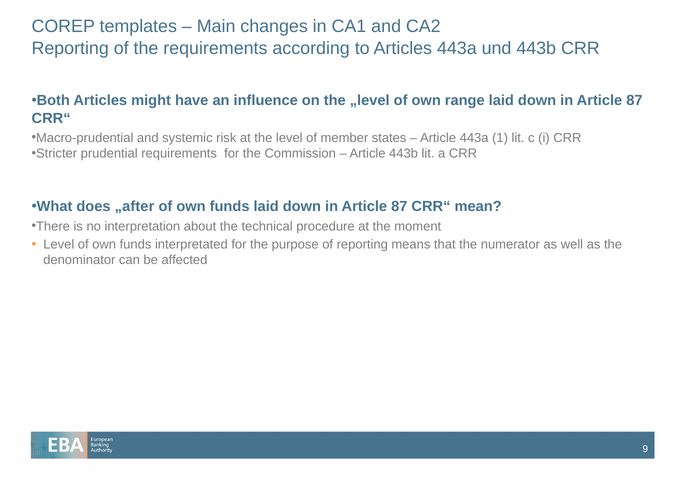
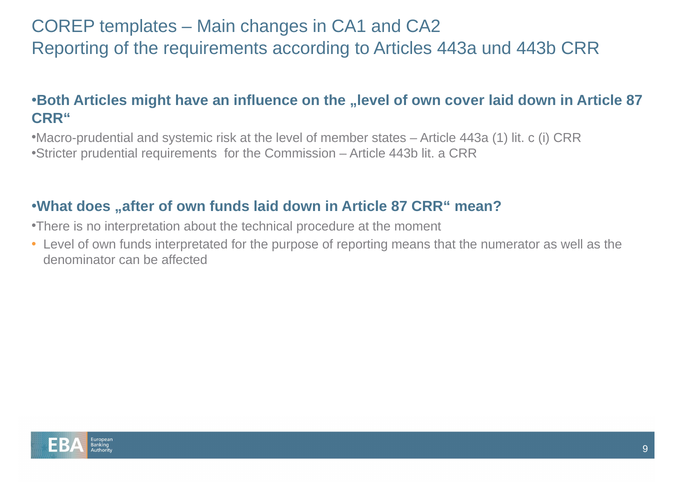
range: range -> cover (465, 101)
